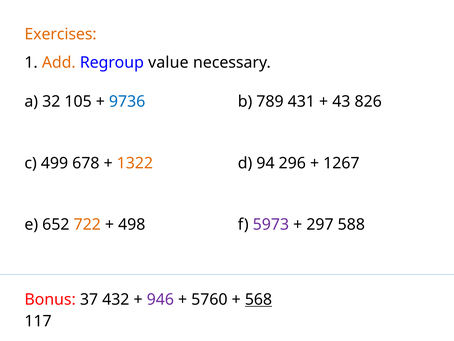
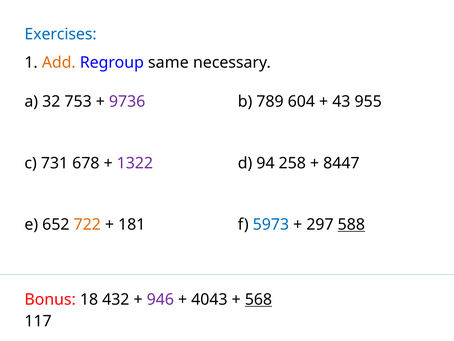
Exercises colour: orange -> blue (61, 34)
value: value -> same (168, 63)
105: 105 -> 753 (78, 102)
9736 colour: blue -> purple (127, 102)
431: 431 -> 604 (301, 102)
826: 826 -> 955 (368, 102)
499: 499 -> 731 (55, 163)
1322 colour: orange -> purple (135, 163)
296: 296 -> 258 (292, 163)
1267: 1267 -> 8447 (341, 163)
498: 498 -> 181 (132, 224)
5973 colour: purple -> blue (271, 224)
588 underline: none -> present (351, 224)
37: 37 -> 18 (89, 299)
5760: 5760 -> 4043 (209, 299)
